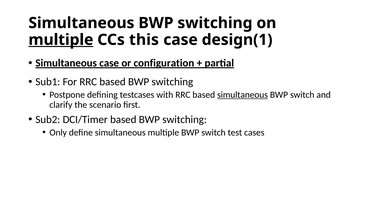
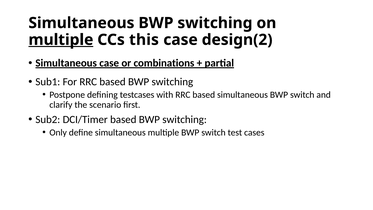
design(1: design(1 -> design(2 (237, 40)
configuration: configuration -> combinations (164, 63)
simultaneous underline: present -> none (242, 95)
